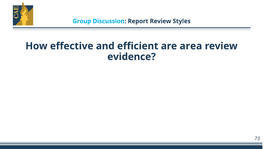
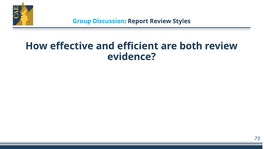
area: area -> both (191, 46)
